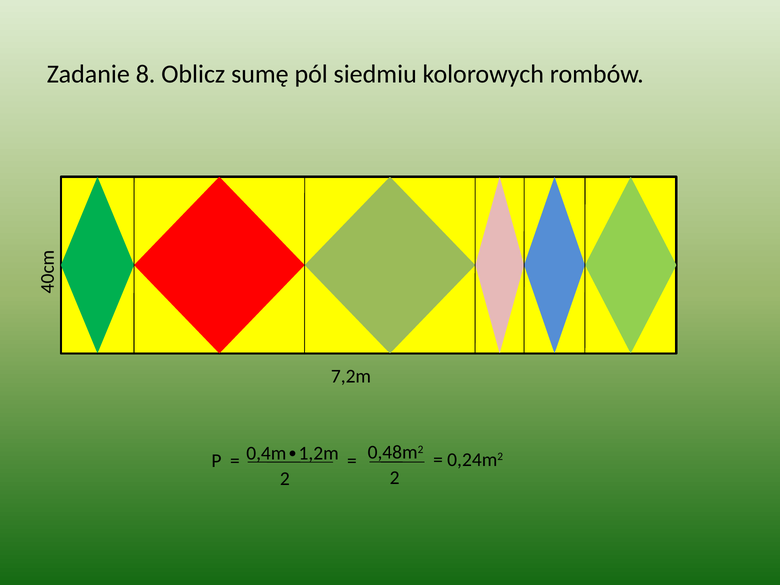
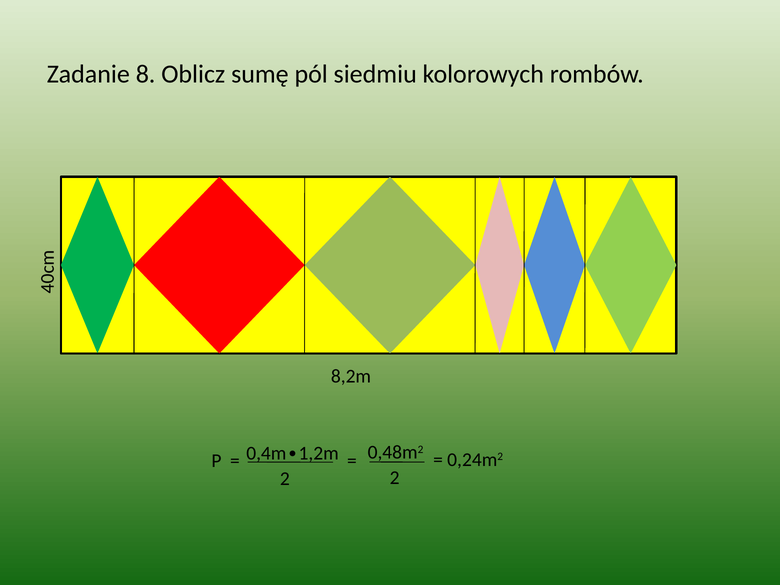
7,2m: 7,2m -> 8,2m (351, 376)
